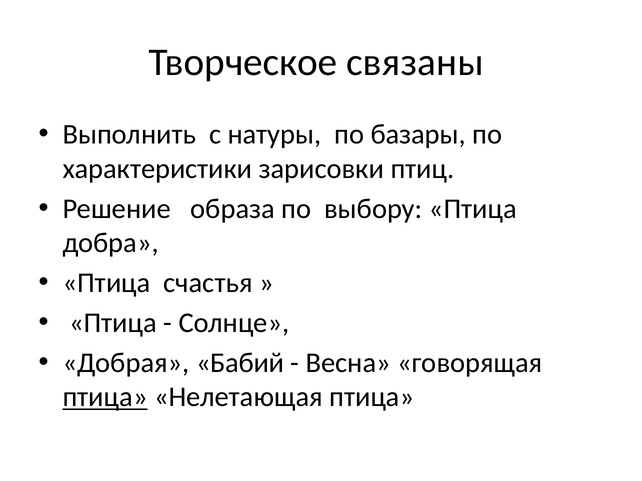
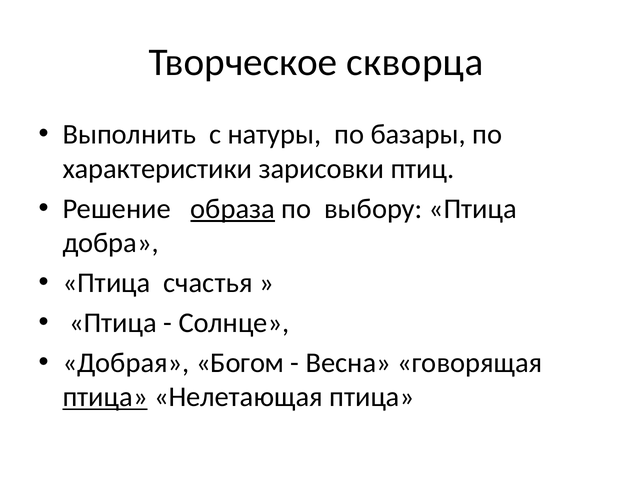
связаны: связаны -> скворца (415, 62)
образа underline: none -> present (233, 209)
Бабий: Бабий -> Богом (240, 363)
